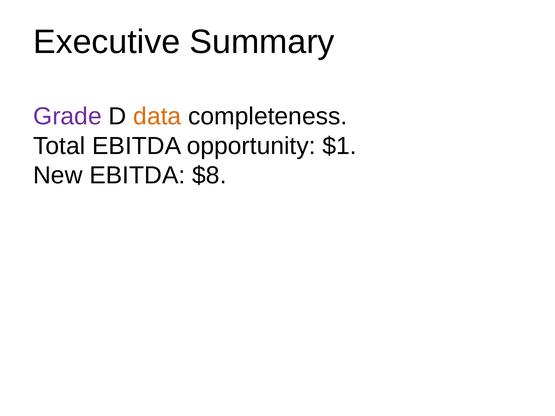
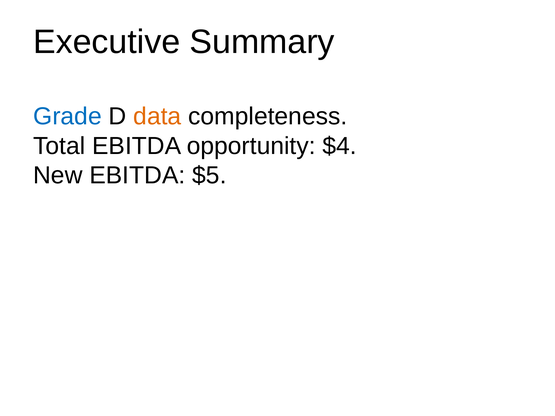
Grade colour: purple -> blue (67, 116)
$1: $1 -> $4 (340, 146)
$8: $8 -> $5 (209, 176)
